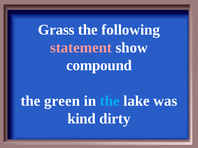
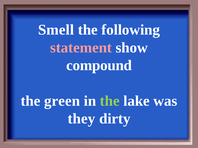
Grass: Grass -> Smell (56, 30)
the colour: light blue -> light green (110, 101)
kind: kind -> they (81, 119)
